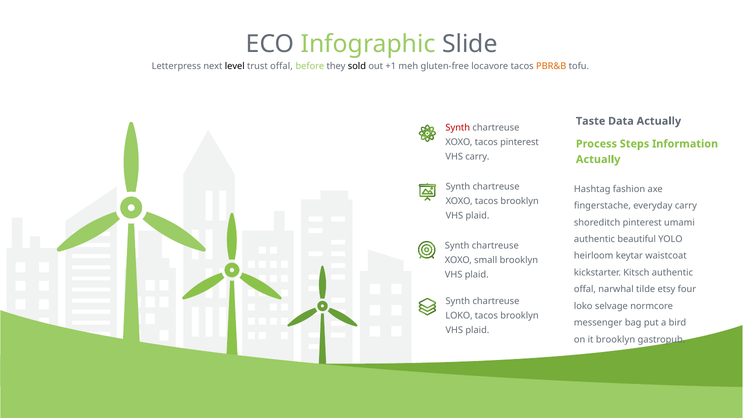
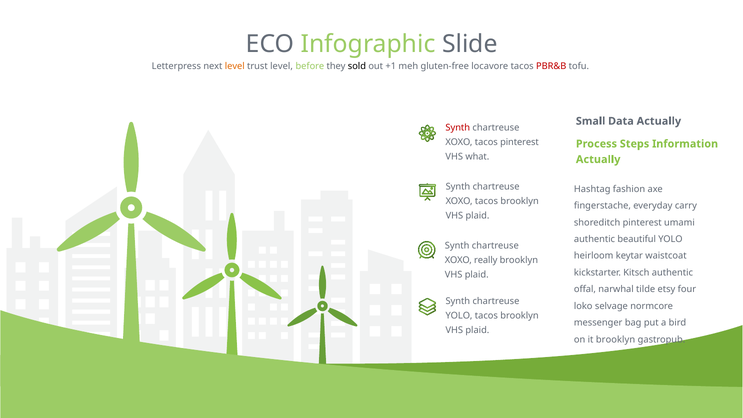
level colour: black -> orange (235, 66)
trust offal: offal -> level (282, 66)
PBR&B colour: orange -> red (551, 66)
Taste: Taste -> Small (591, 121)
VHS carry: carry -> what (477, 157)
small: small -> really (486, 260)
LOKO: LOKO -> YOLO (459, 316)
